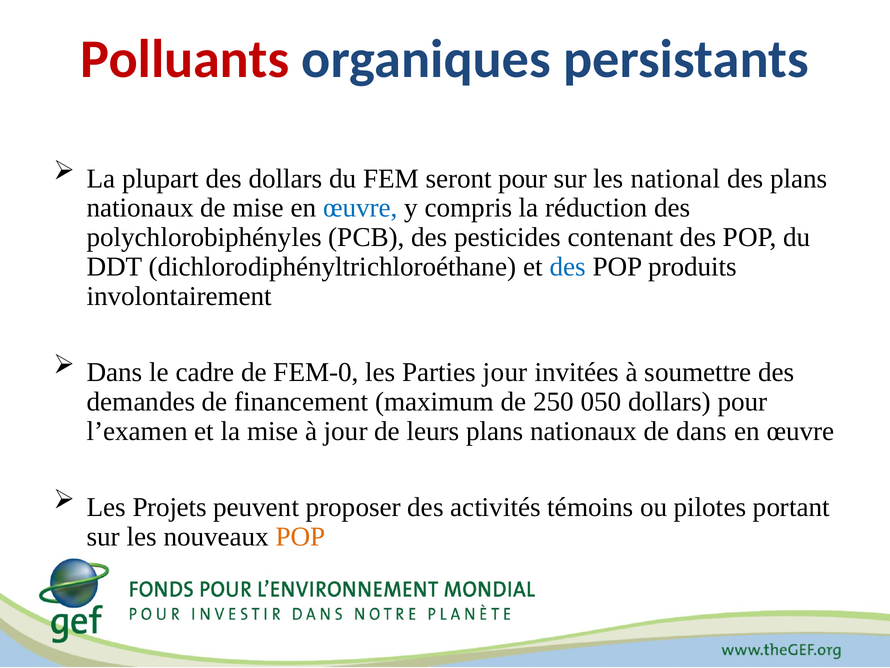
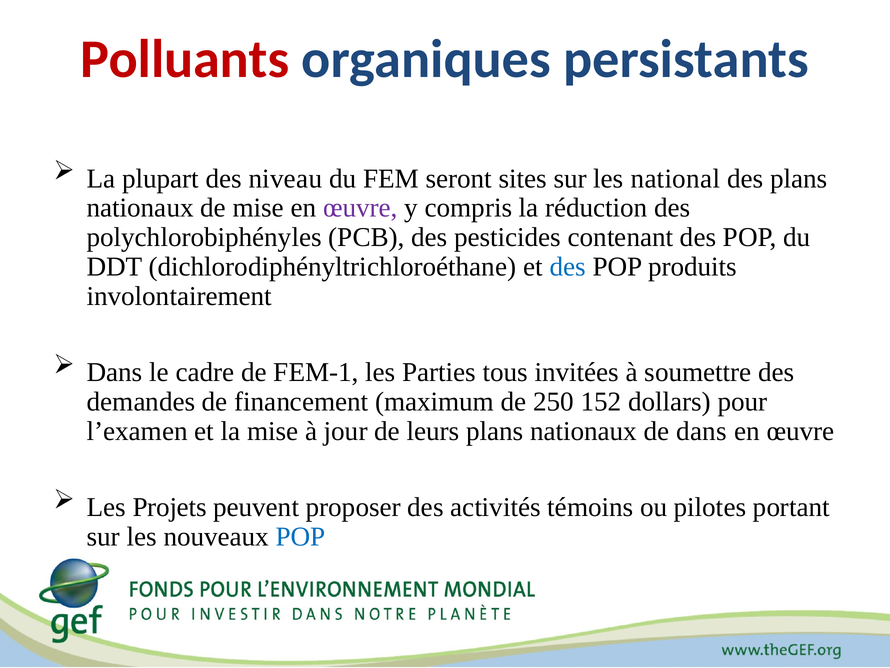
des dollars: dollars -> niveau (285, 178)
seront pour: pour -> sites (523, 178)
œuvre colour: blue -> purple (360, 208)
FEM-0: FEM-0 -> FEM-1 (316, 372)
Parties jour: jour -> tous (505, 372)
050: 050 -> 152 (601, 401)
POP colour: orange -> blue (301, 536)
